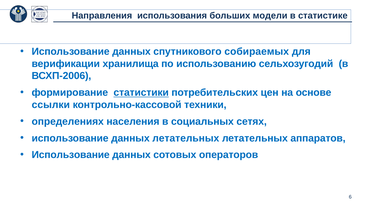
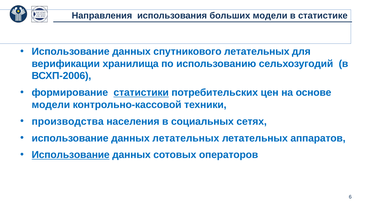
спутникового собираемых: собираемых -> летательных (257, 52)
ссылки: ссылки -> модели (51, 105)
определениях: определениях -> производства (68, 122)
Использование underline: none -> present (71, 155)
